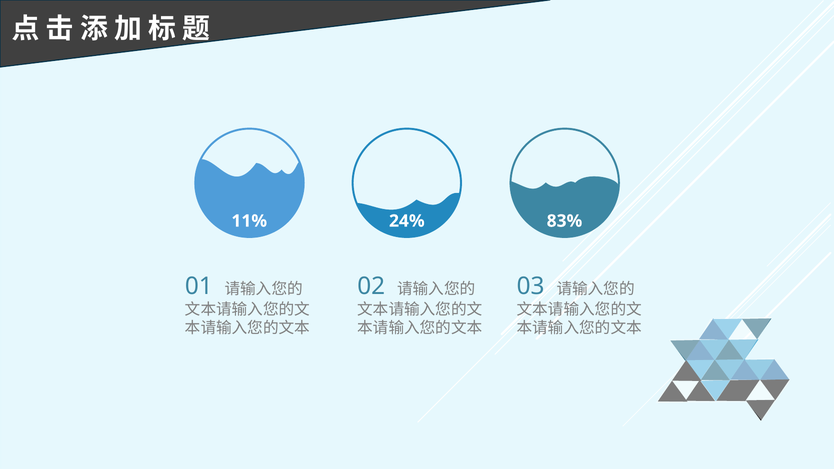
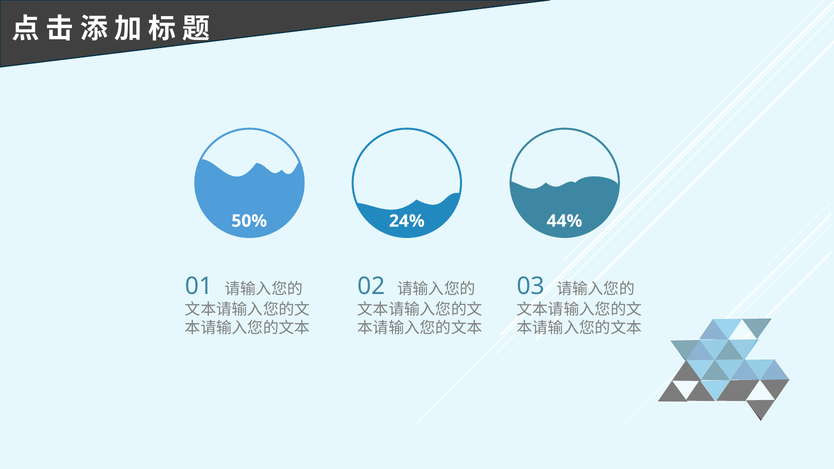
11%: 11% -> 50% (249, 221)
83%: 83% -> 44% (564, 221)
